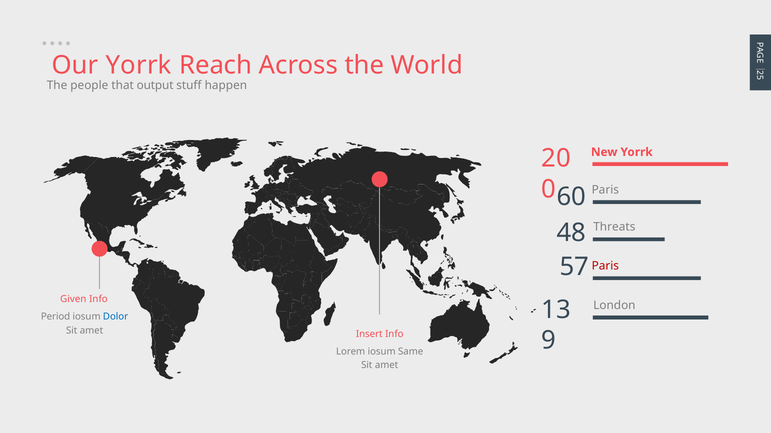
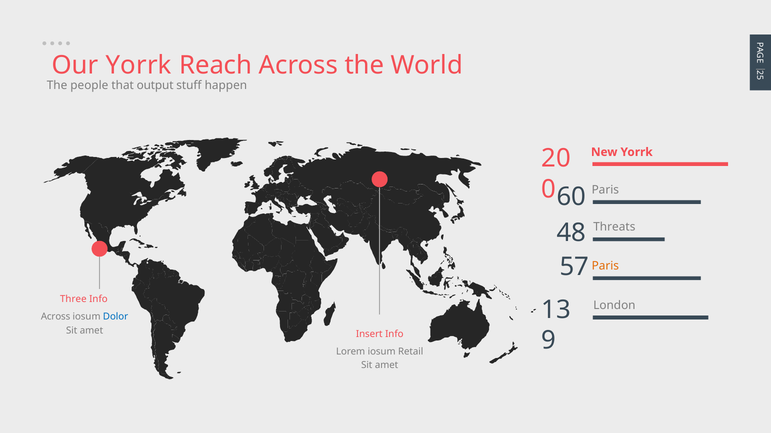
Paris colour: red -> orange (605, 266)
Given: Given -> Three (73, 300)
Period: Period -> Across (56, 317)
Same: Same -> Retail (411, 352)
